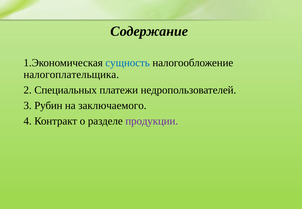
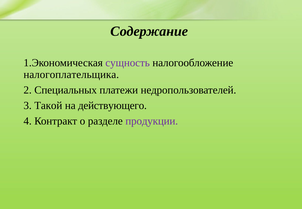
сущность colour: blue -> purple (128, 63)
Рубин: Рубин -> Такой (48, 106)
заключаемого: заключаемого -> действующего (112, 106)
